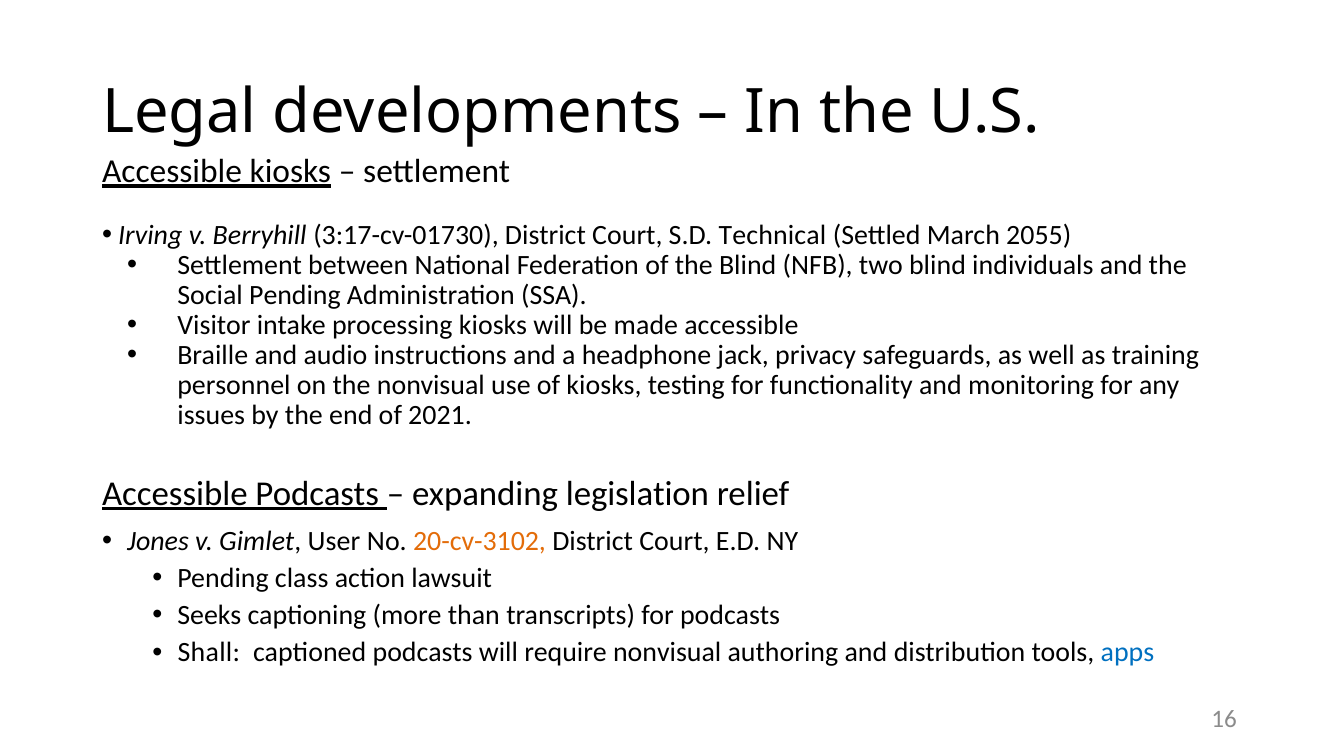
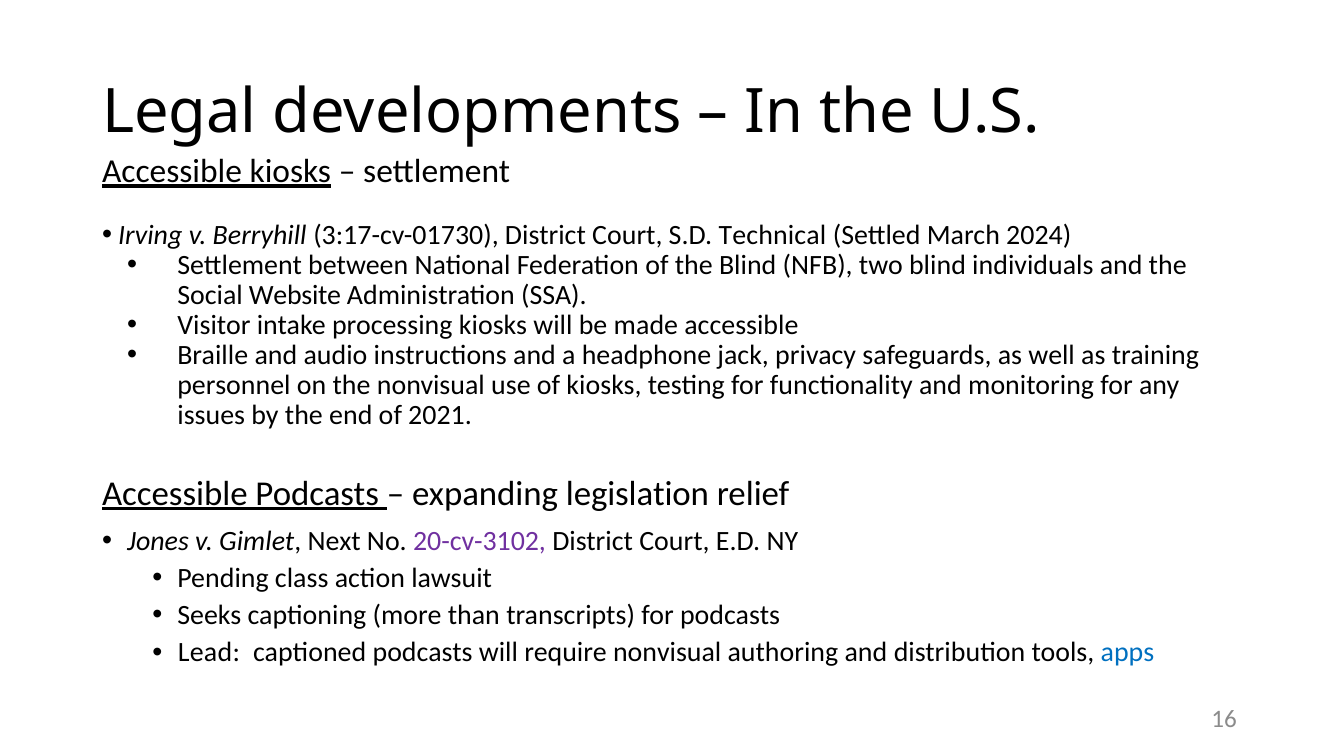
2055: 2055 -> 2024 (1039, 235)
Social Pending: Pending -> Website (295, 295)
User: User -> Next (334, 542)
20-cv-3102 colour: orange -> purple (480, 542)
Shall: Shall -> Lead (209, 653)
